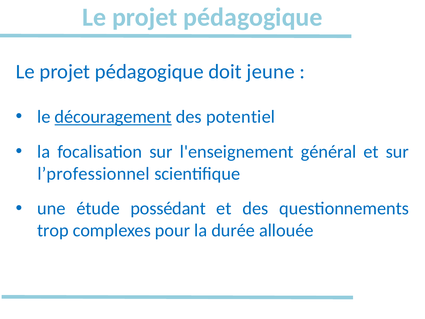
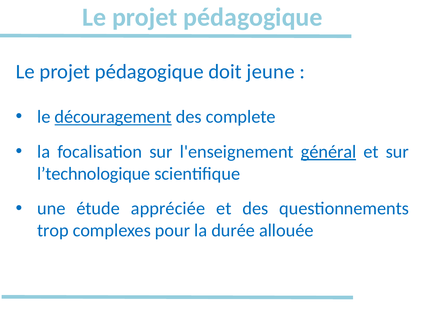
potentiel: potentiel -> complete (241, 117)
général underline: none -> present (329, 152)
l’professionnel: l’professionnel -> l’technologique (94, 174)
possédant: possédant -> appréciée (168, 208)
